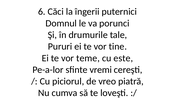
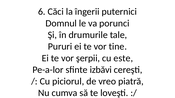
teme: teme -> şerpii (88, 58)
vremi: vremi -> izbăvi (101, 70)
